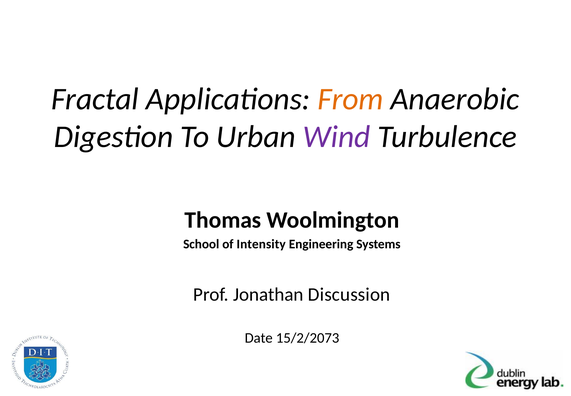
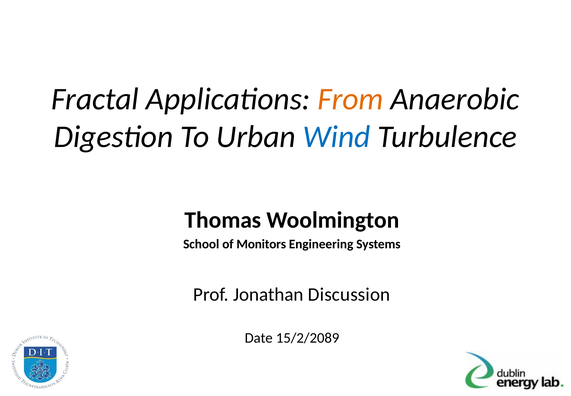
Wind colour: purple -> blue (337, 137)
Intensity: Intensity -> Monitors (261, 244)
15/2/2073: 15/2/2073 -> 15/2/2089 (308, 337)
